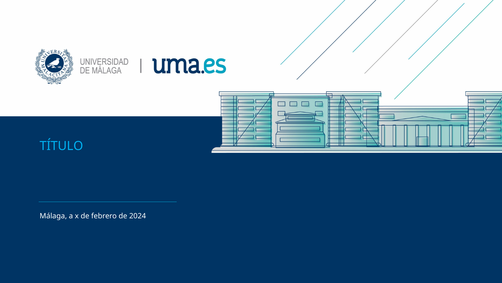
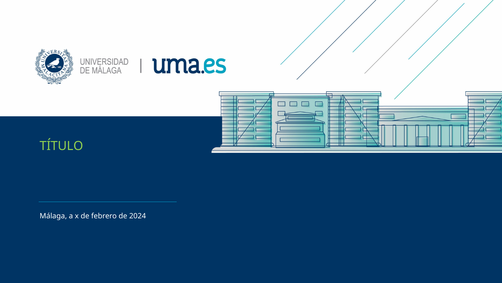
TÍTULO colour: light blue -> light green (61, 146)
